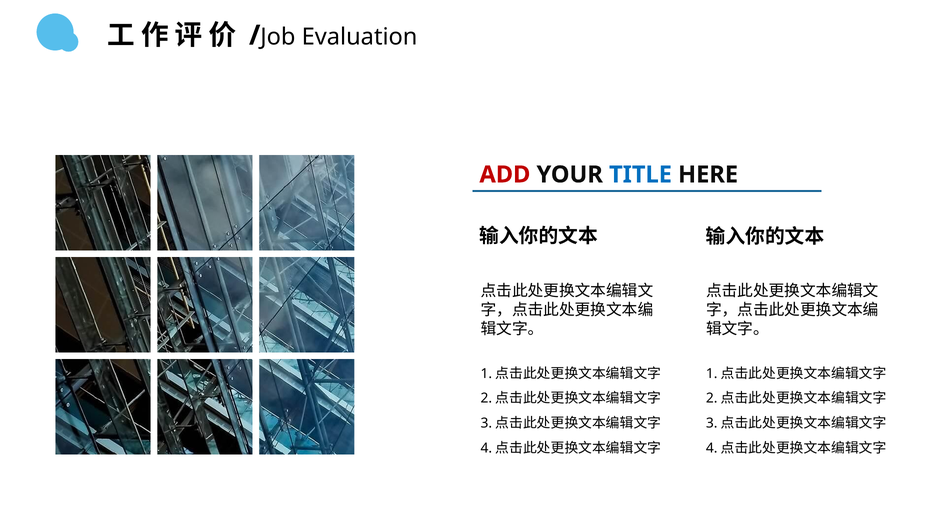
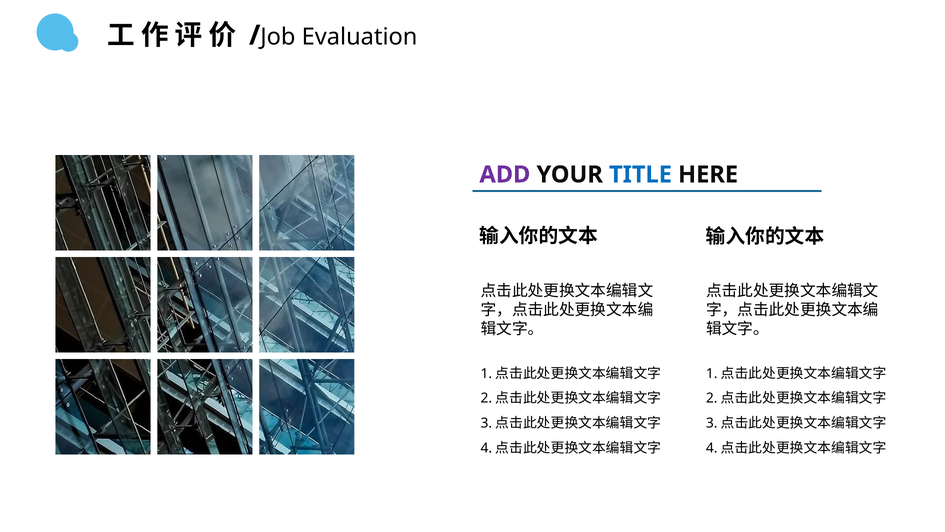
ADD colour: red -> purple (505, 174)
